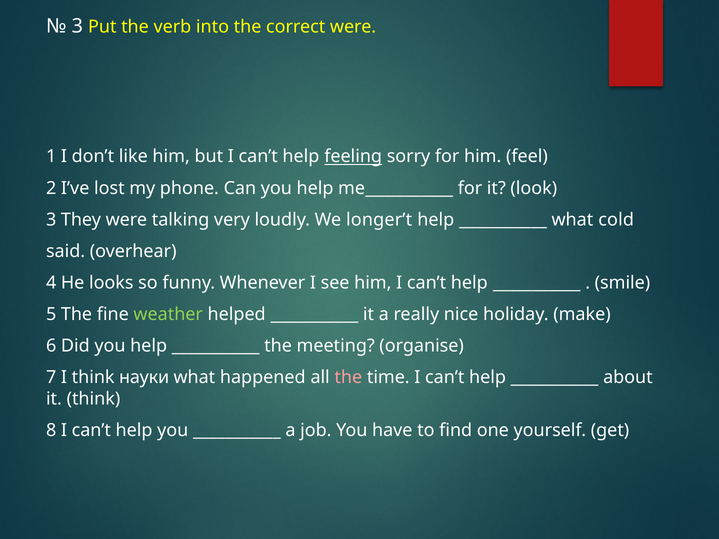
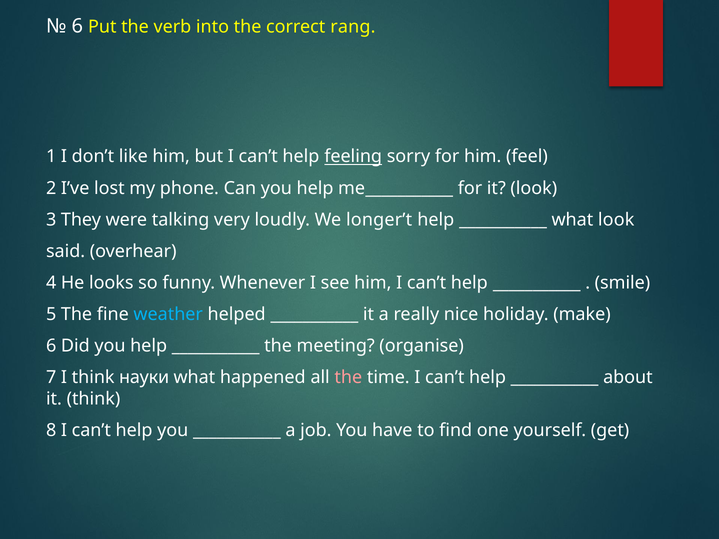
3: 3 -> 6 (77, 26)
correct were: were -> rang (353, 27)
what cold: cold -> look (616, 220)
weather colour: light green -> light blue (168, 314)
